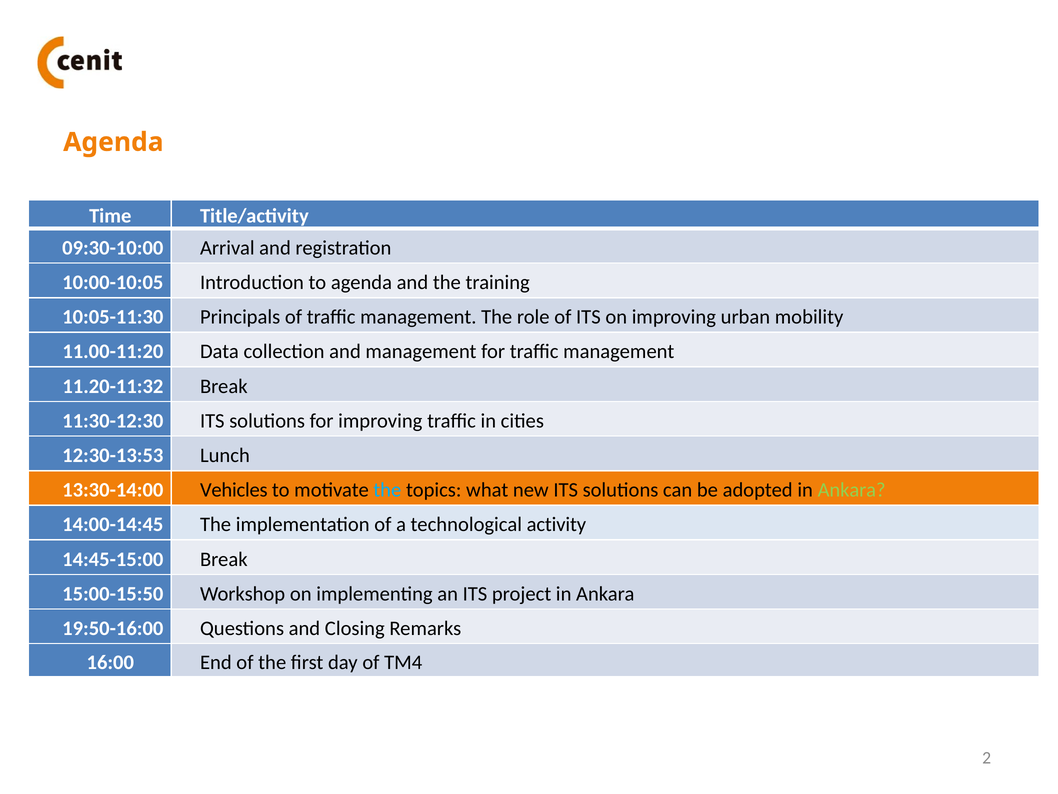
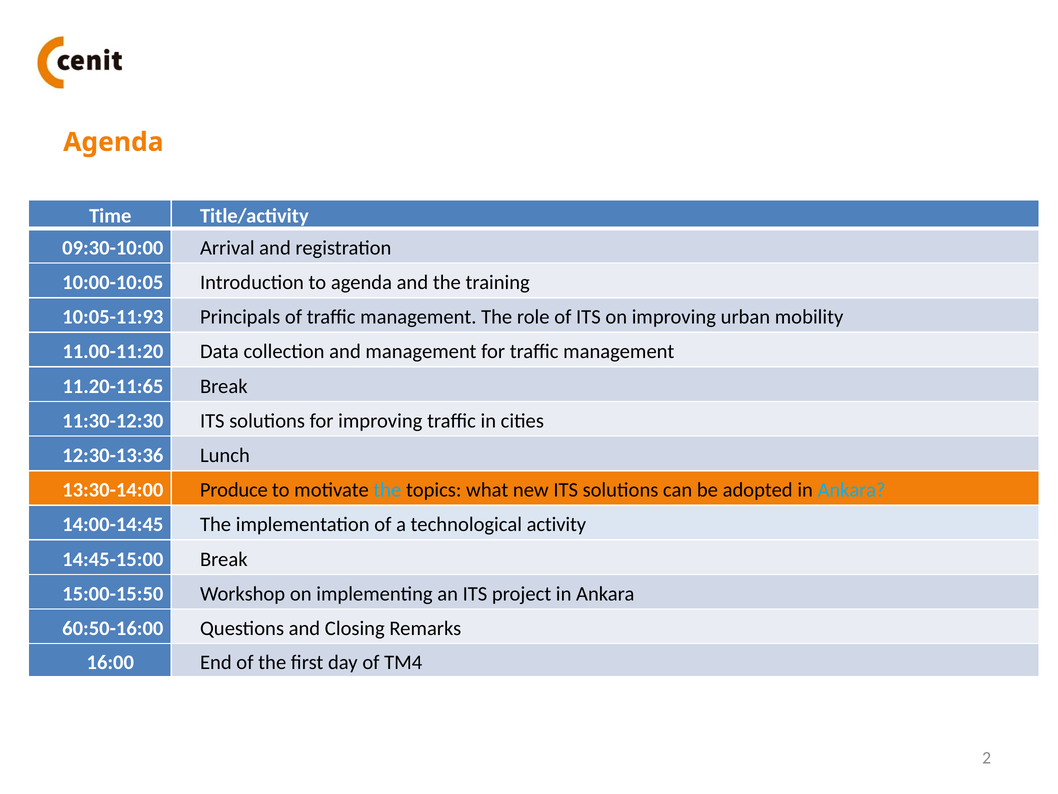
10:05-11:30: 10:05-11:30 -> 10:05-11:93 (113, 317)
11.20-11:32: 11.20-11:32 -> 11.20-11:65 (113, 386)
12:30-13:53: 12:30-13:53 -> 12:30-13:36 (113, 455)
Vehicles: Vehicles -> Produce (234, 490)
Ankara colour: light green -> light blue (852, 490)
19:50-16:00: 19:50-16:00 -> 60:50-16:00 (113, 628)
